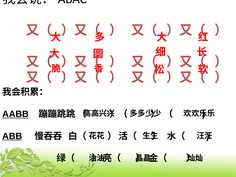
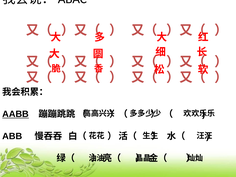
ABB underline: present -> none (12, 136)
